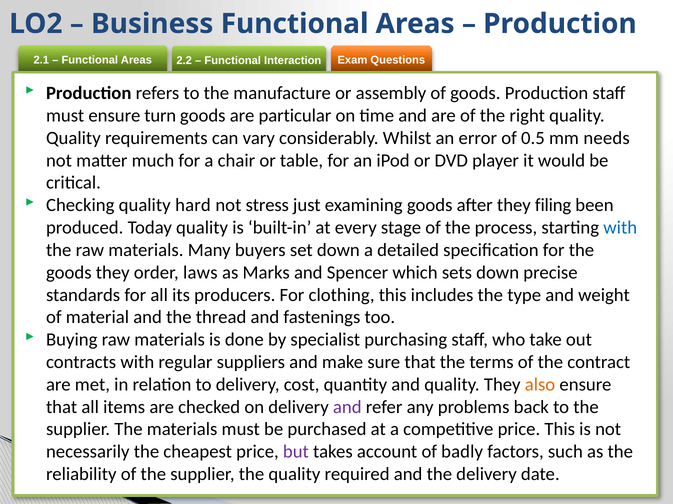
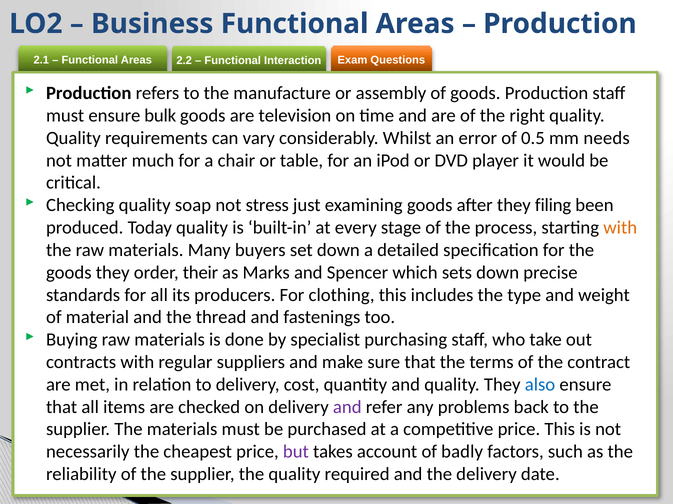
turn: turn -> bulk (160, 116)
particular: particular -> television (295, 116)
hard: hard -> soap (193, 206)
with colour: blue -> orange (620, 228)
laws: laws -> their (201, 273)
also colour: orange -> blue (540, 385)
